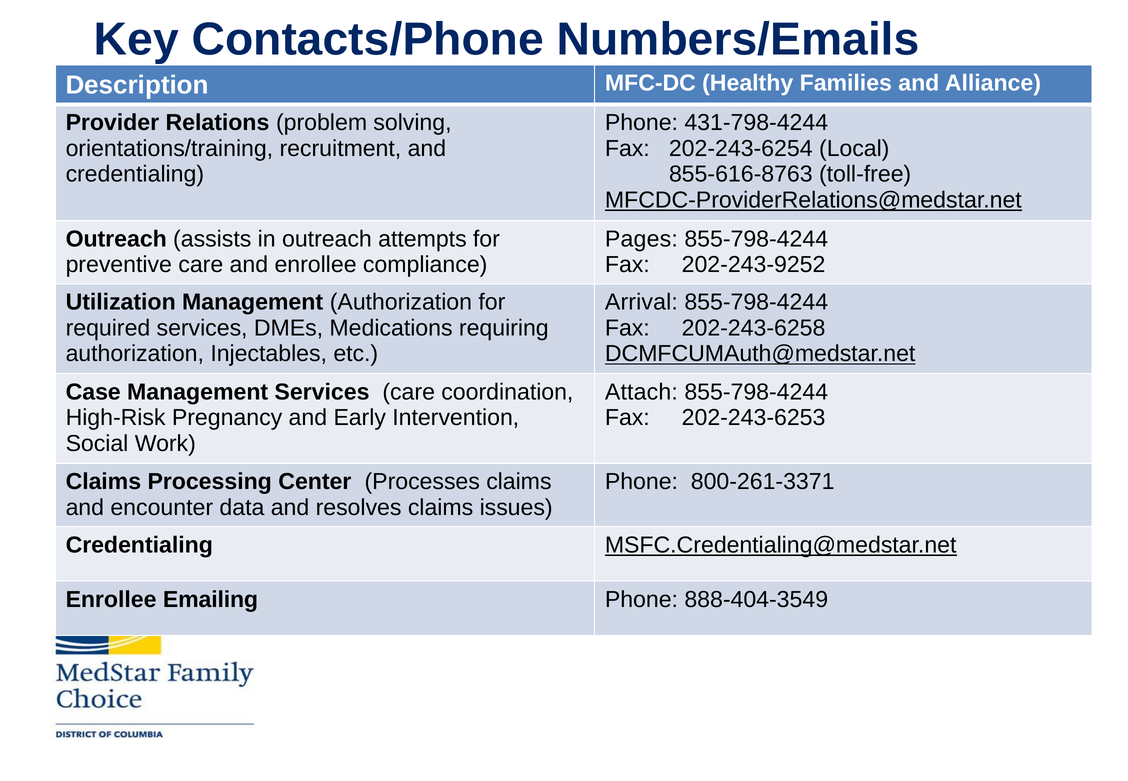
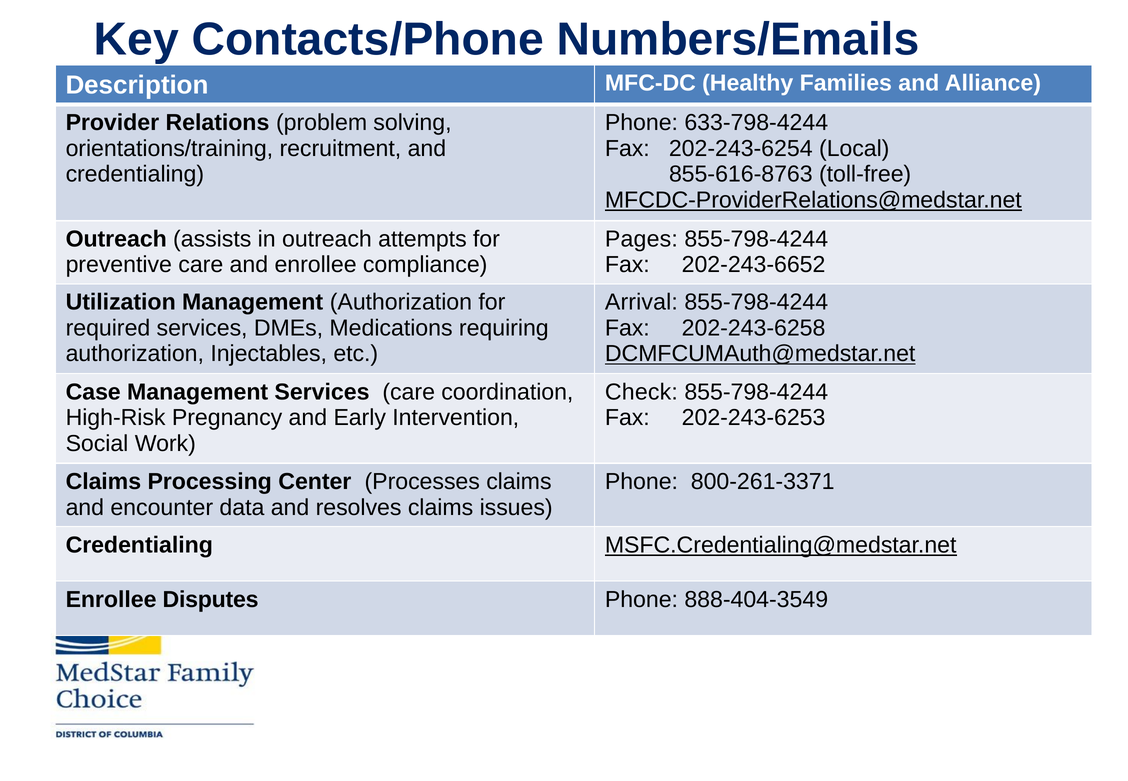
431-798-4244: 431-798-4244 -> 633-798-4244 (756, 123)
202-243-9252: 202-243-9252 -> 202-243-6652 (754, 265)
Attach: Attach -> Check (641, 392)
Emailing: Emailing -> Disputes (211, 600)
